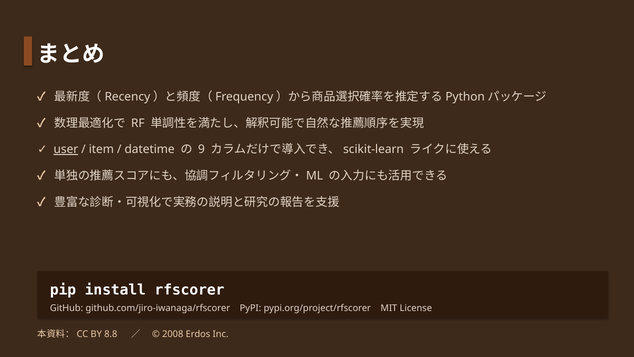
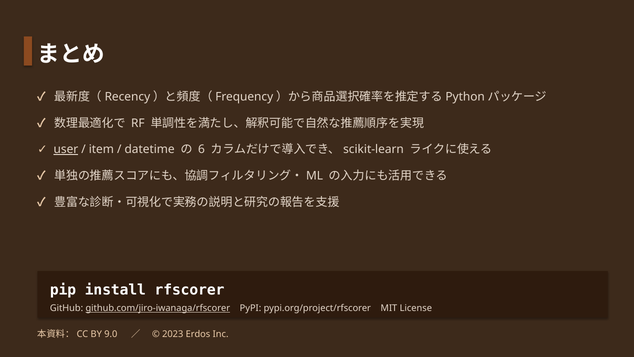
9: 9 -> 6 (201, 149)
github.com/jiro-iwanaga/rfscorer underline: none -> present (158, 308)
8.8: 8.8 -> 9.0 (111, 334)
2008: 2008 -> 2023 (173, 334)
